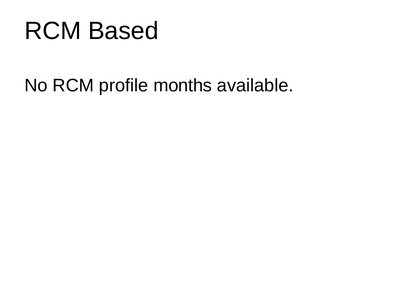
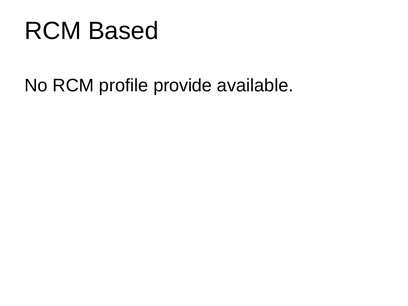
months: months -> provide (183, 86)
